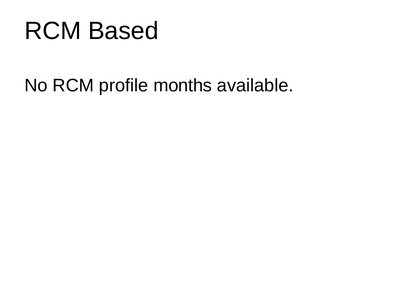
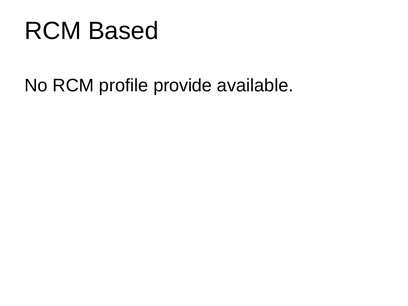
months: months -> provide (183, 86)
